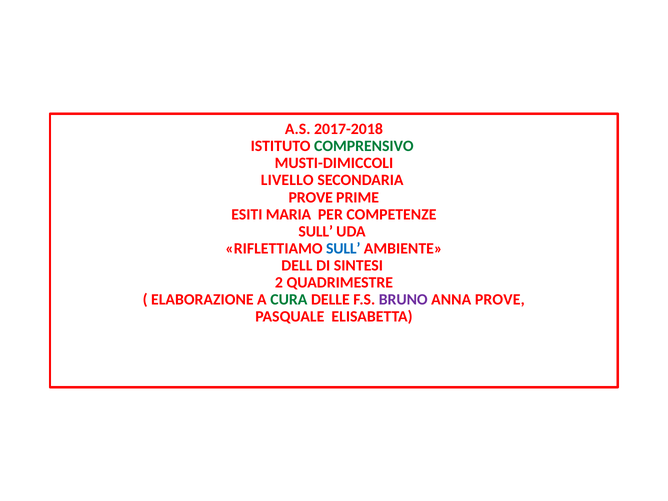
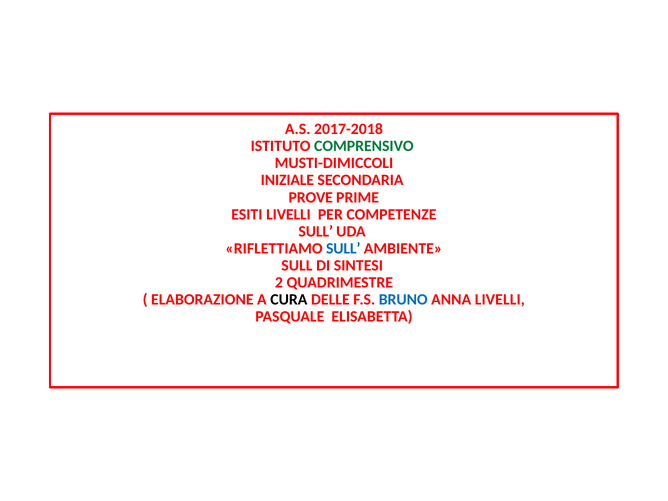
LIVELLO: LIVELLO -> INIZIALE (287, 180)
ESITI MARIA: MARIA -> LIVELLI (288, 214)
DELL: DELL -> SULL (297, 265)
CURA colour: green -> black (289, 300)
BRUNO colour: purple -> blue (403, 300)
ANNA PROVE: PROVE -> LIVELLI (500, 300)
